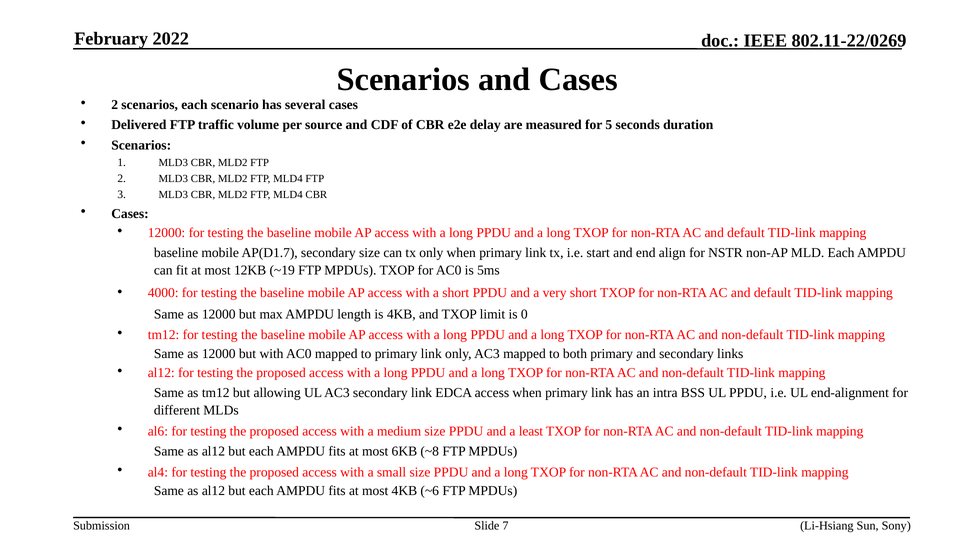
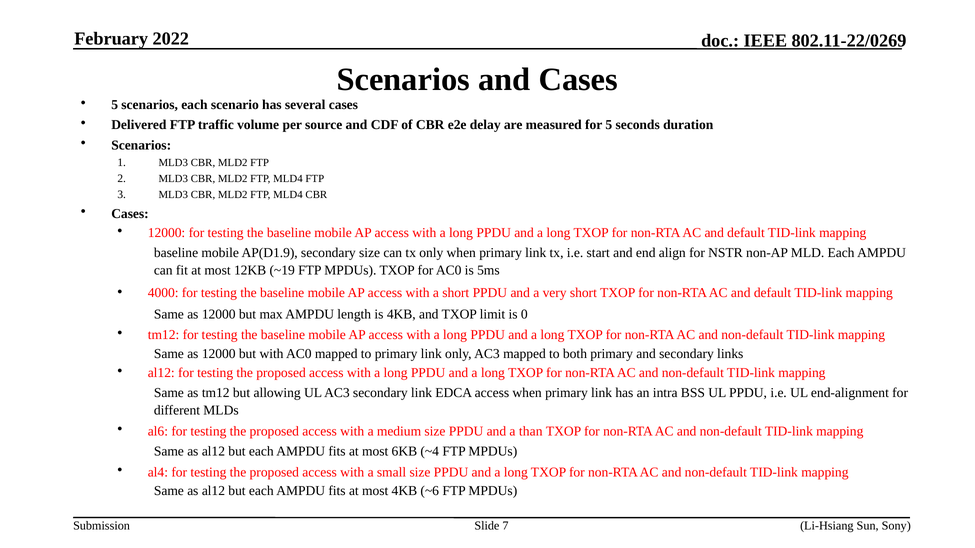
2: 2 -> 5 (115, 105)
AP(D1.7: AP(D1.7 -> AP(D1.9 (270, 253)
least: least -> than (531, 432)
~8: ~8 -> ~4 (430, 452)
